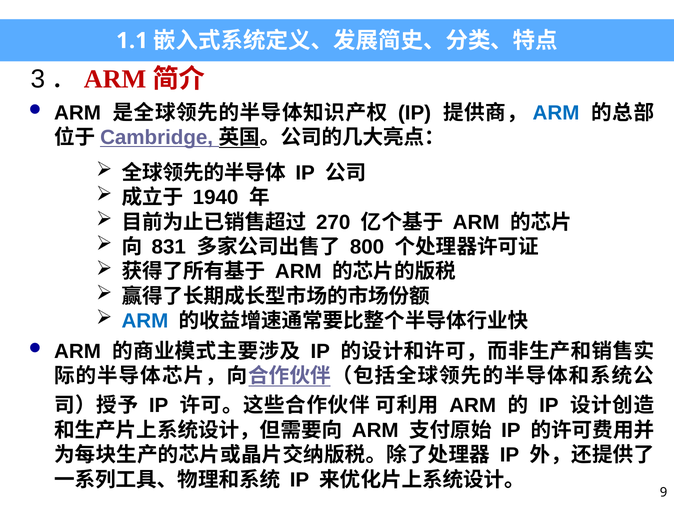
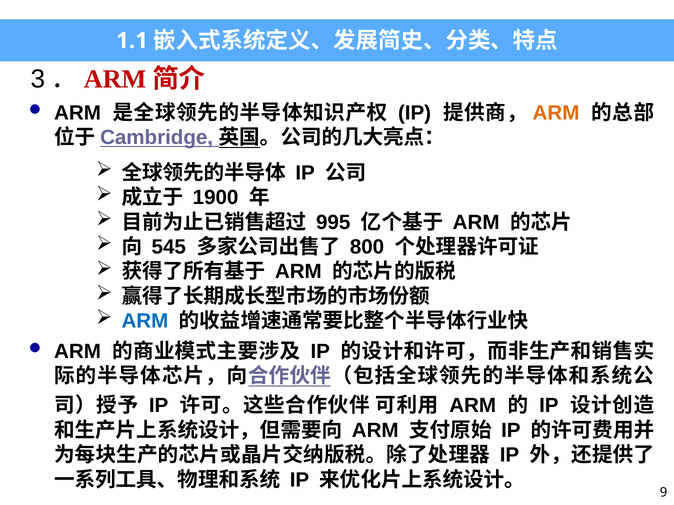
ARM colour: blue -> orange (556, 113)
1940: 1940 -> 1900 (216, 198)
270: 270 -> 995 (333, 222)
831: 831 -> 545 (169, 247)
